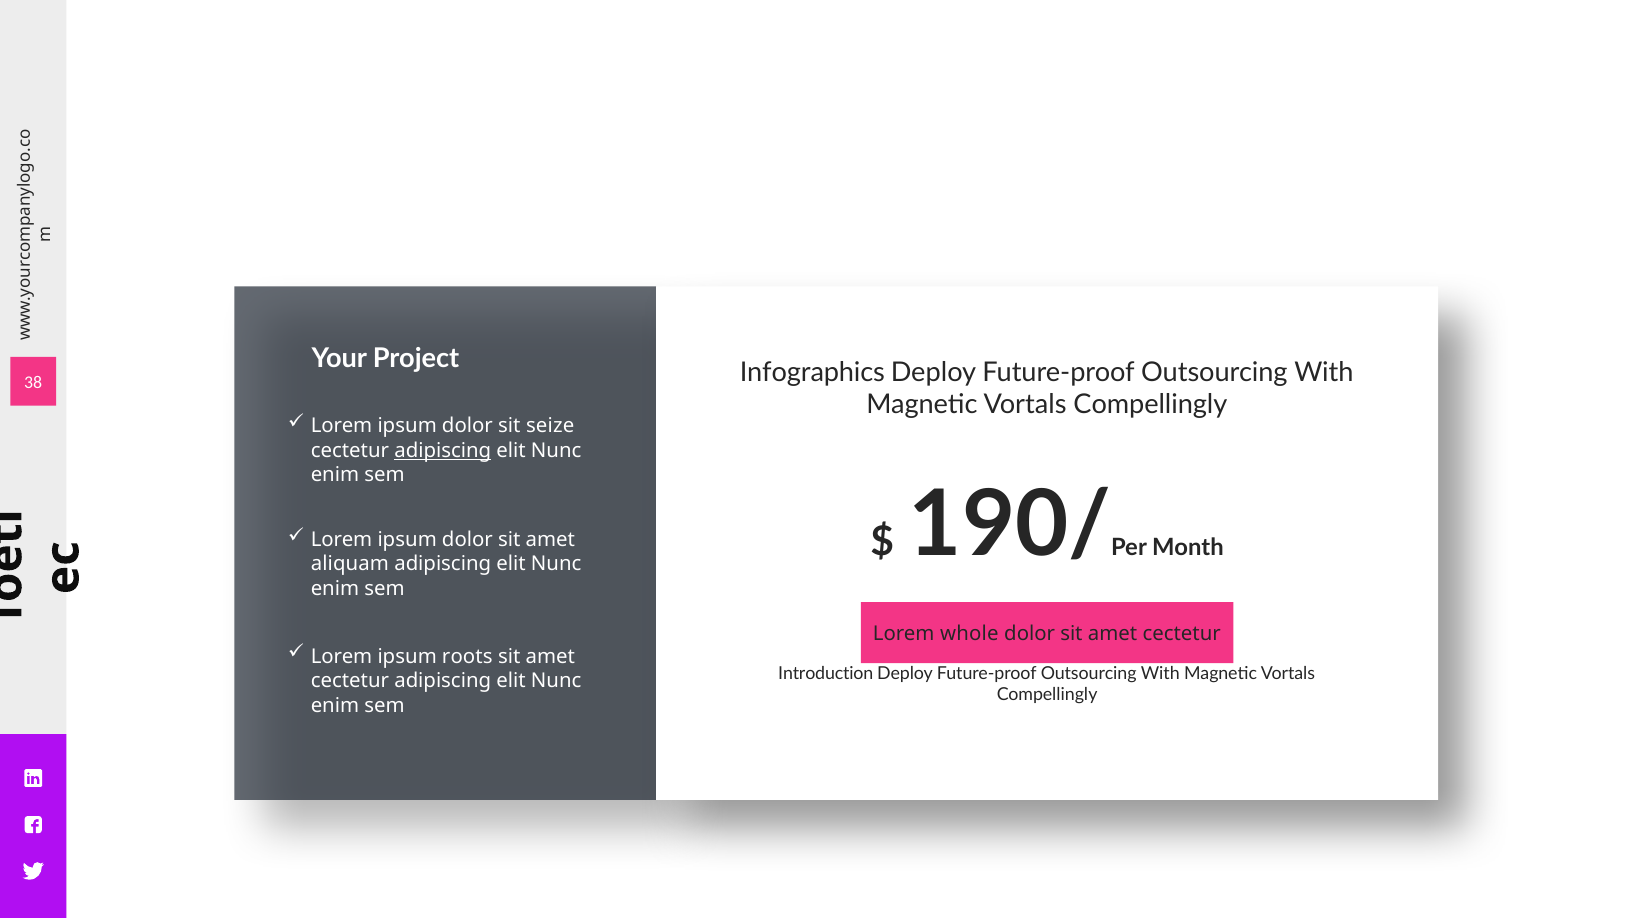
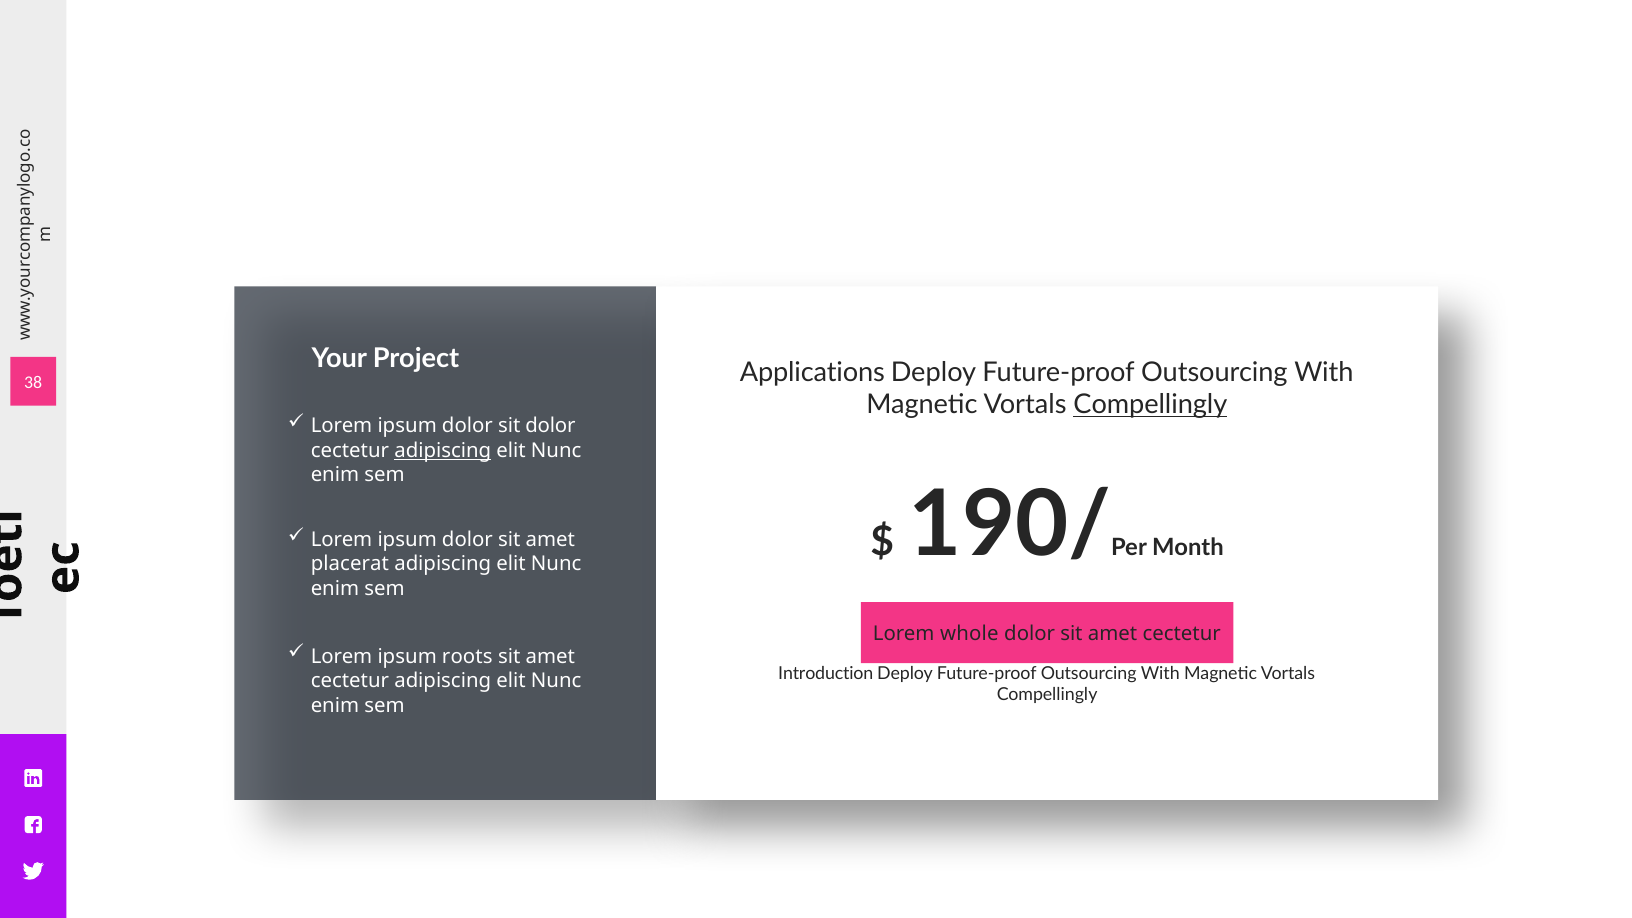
Infographics: Infographics -> Applications (812, 372)
Compellingly underline: none -> present (1150, 405)
sit seize: seize -> dolor (550, 426)
aliquam: aliquam -> placerat (350, 564)
